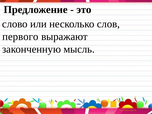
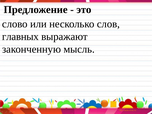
первого: первого -> главных (20, 37)
